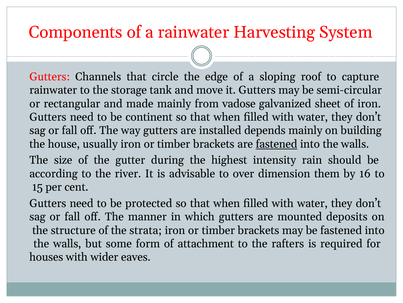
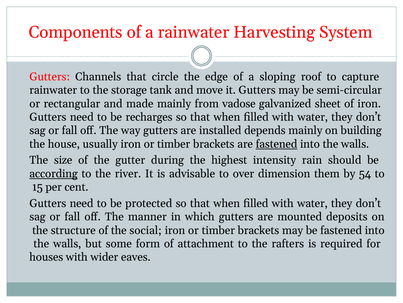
continent: continent -> recharges (149, 117)
according underline: none -> present (54, 173)
16: 16 -> 54 (365, 173)
strata: strata -> social (146, 230)
